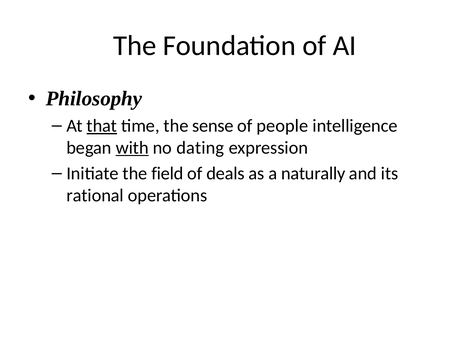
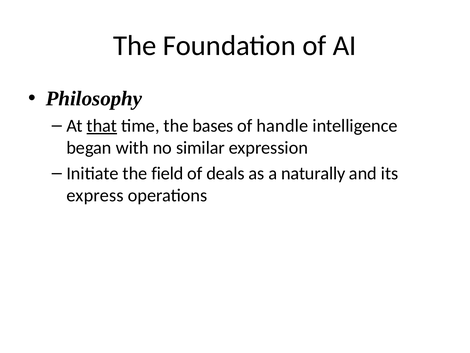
sense: sense -> bases (213, 126)
people: people -> handle (282, 126)
with underline: present -> none (132, 148)
dating: dating -> similar (200, 148)
rational: rational -> express (95, 195)
